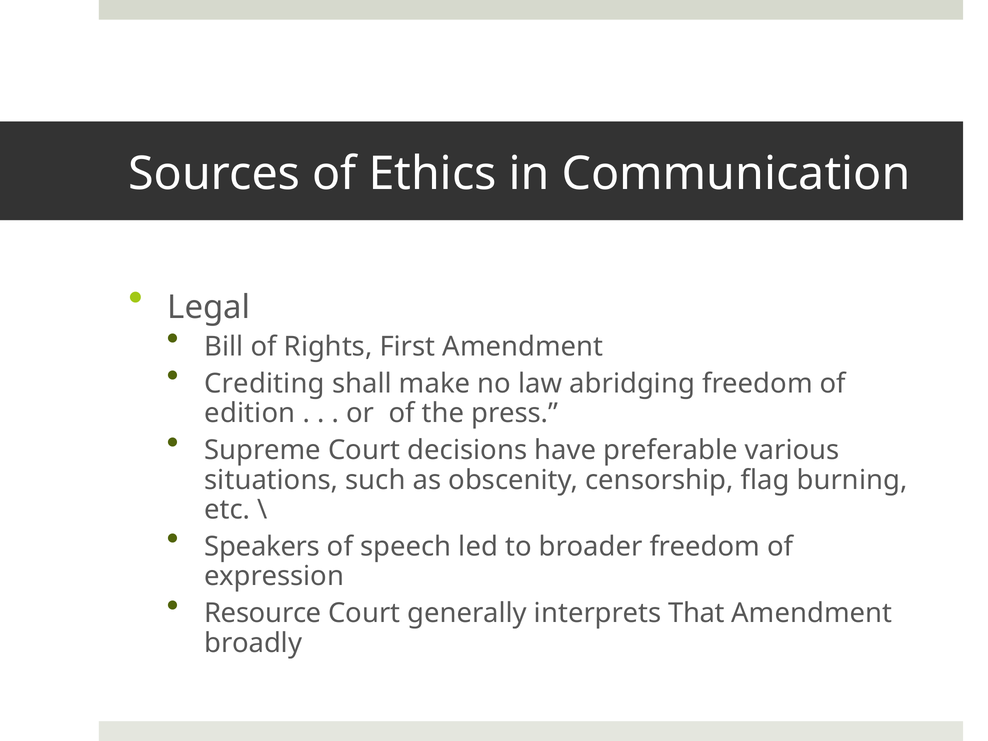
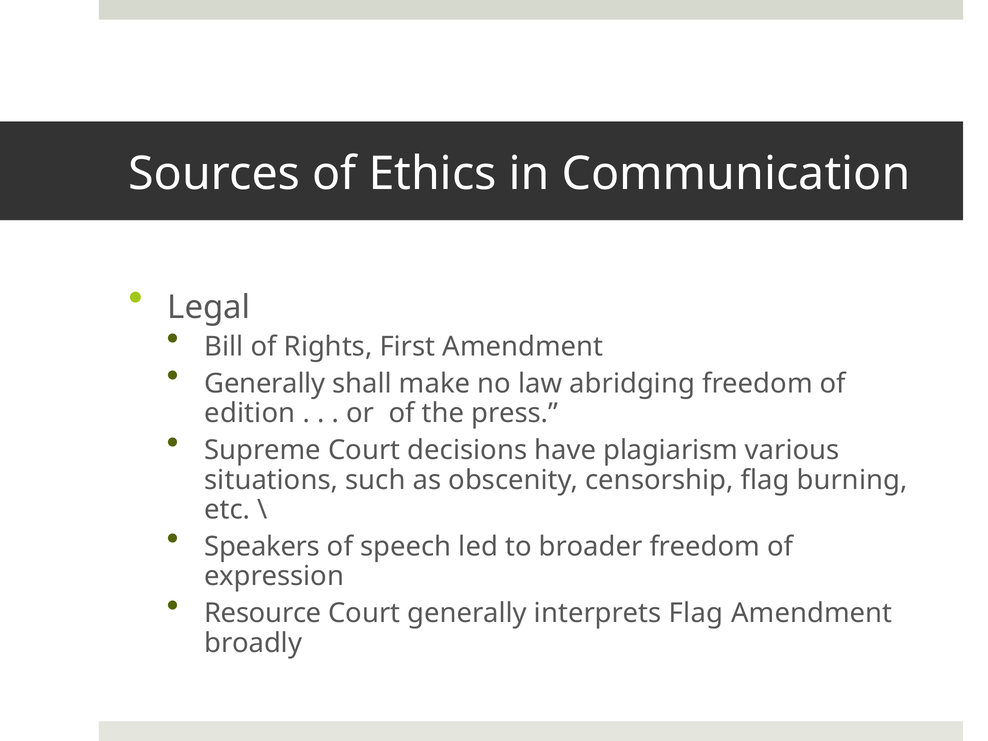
Crediting: Crediting -> Generally (265, 384)
preferable: preferable -> plagiarism (671, 450)
interprets That: That -> Flag (696, 613)
